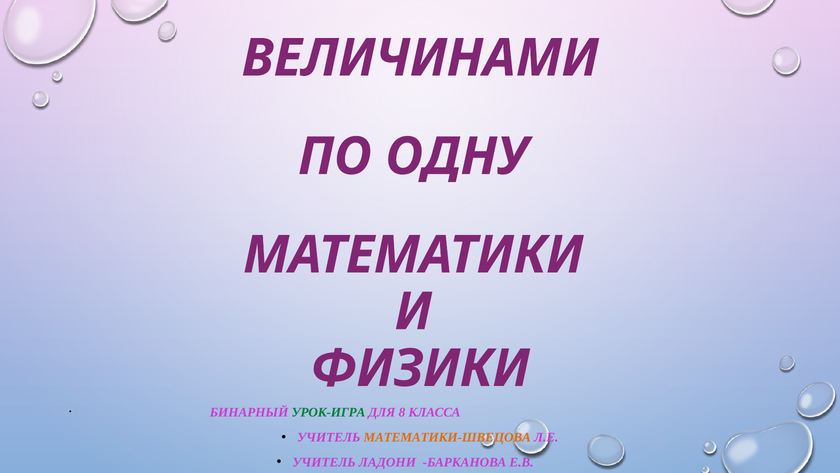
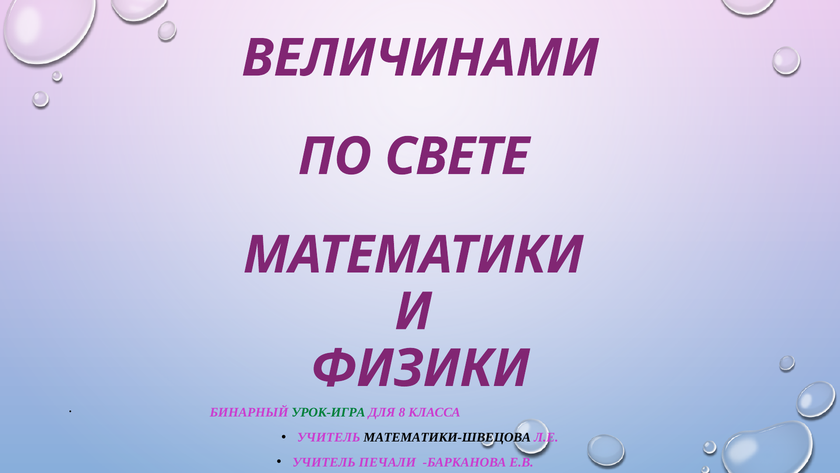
ОДНУ: ОДНУ -> СВЕТЕ (457, 157)
МАТЕМАТИКИ-ШВЕЦОВА colour: orange -> black (447, 437)
ЛАДОНИ: ЛАДОНИ -> ПЕЧАЛИ (387, 462)
